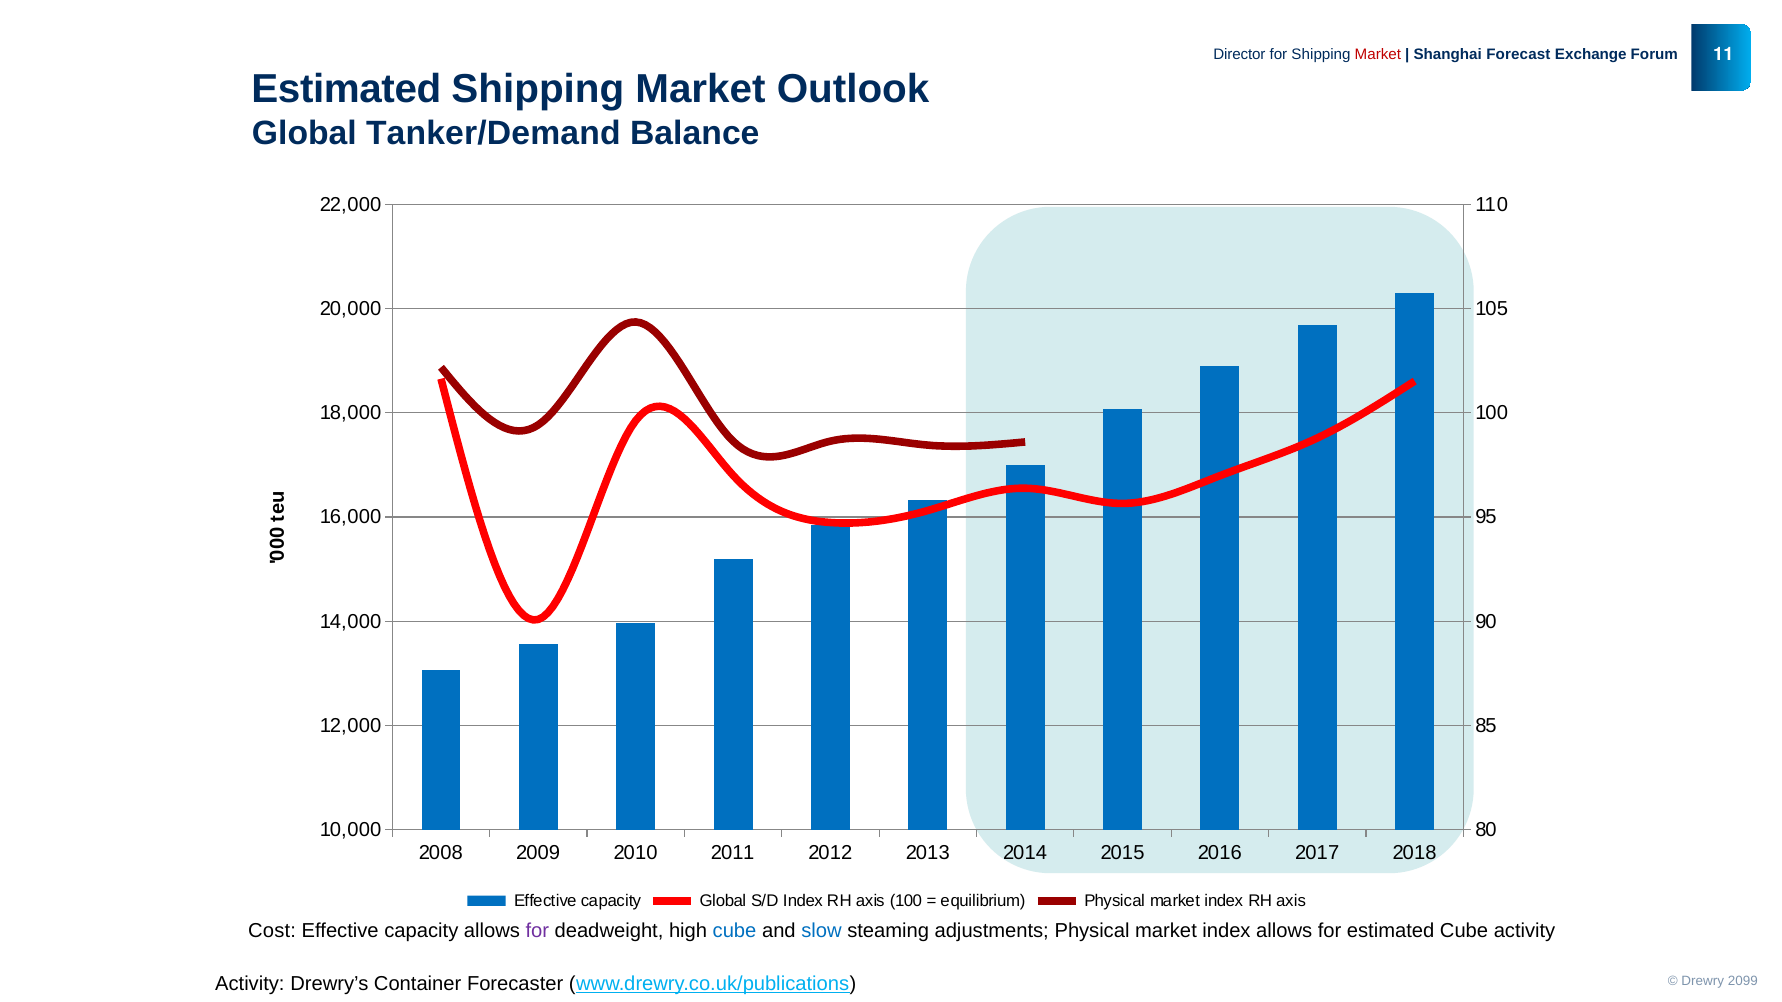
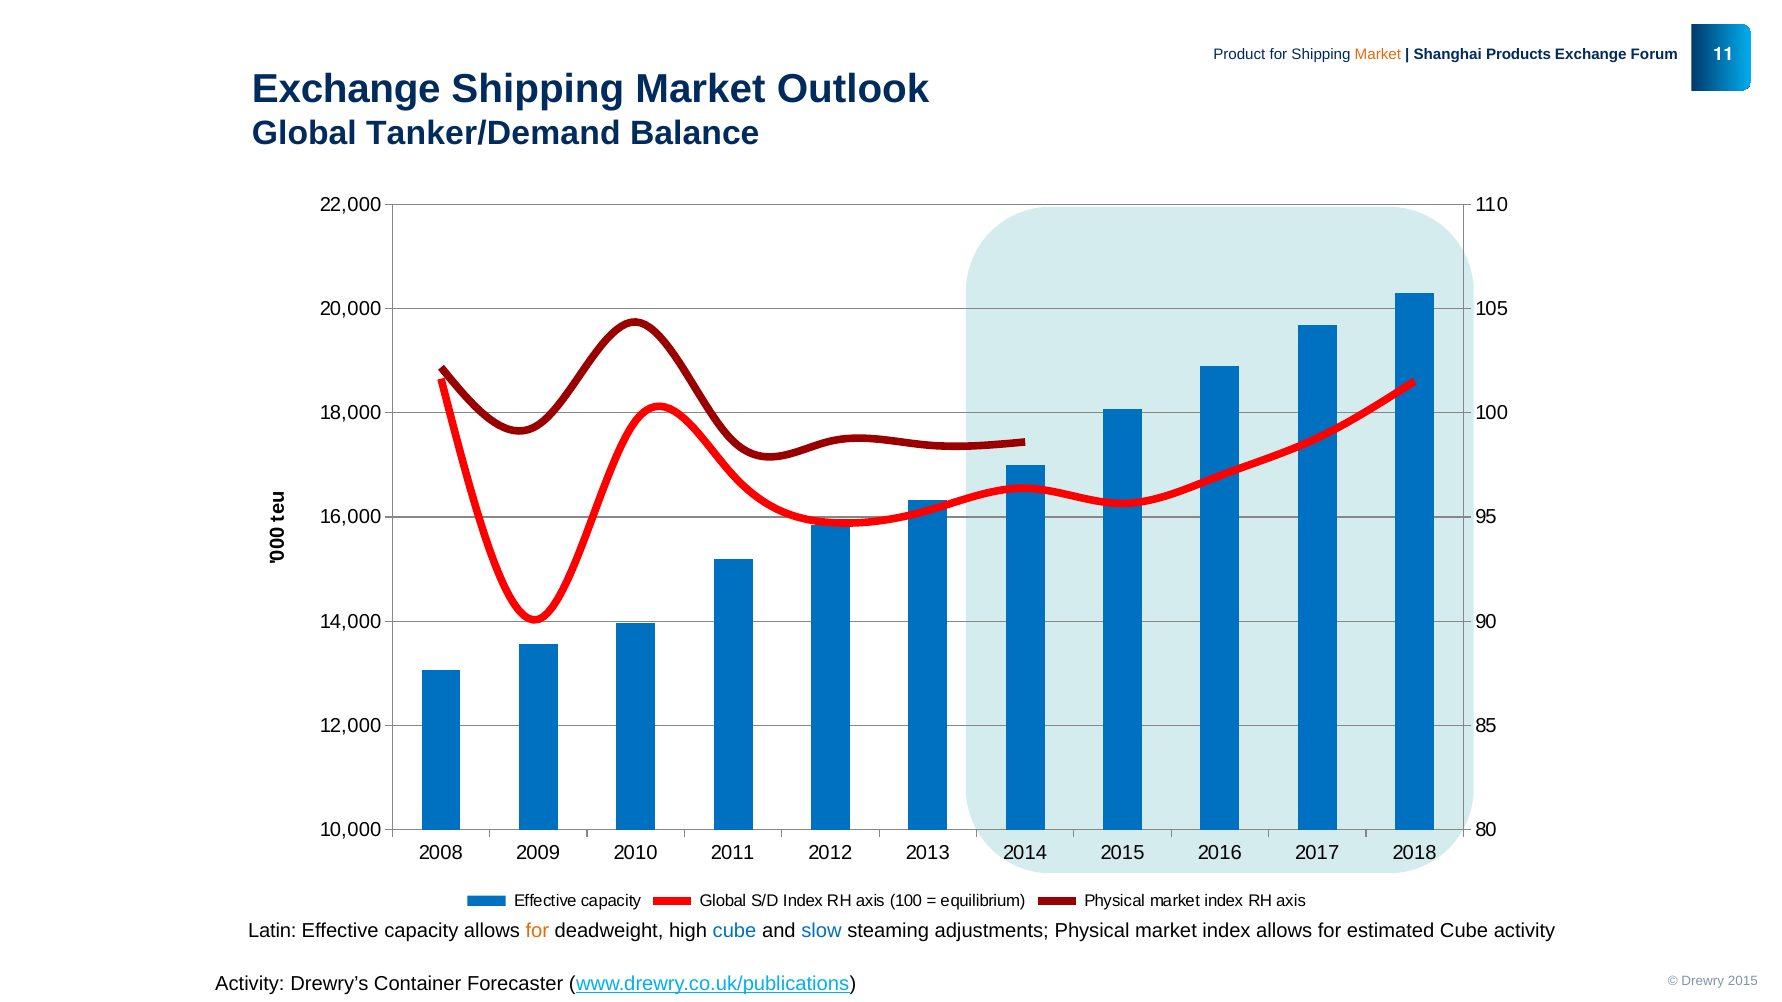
Director: Director -> Product (1239, 55)
Market colour: red -> orange (1378, 55)
Forecast: Forecast -> Products (1519, 55)
Estimated: Estimated -> Exchange (346, 89)
Cost: Cost -> Latin (272, 931)
for colour: purple -> orange (537, 931)
2099: 2099 -> 2015 (1743, 981)
